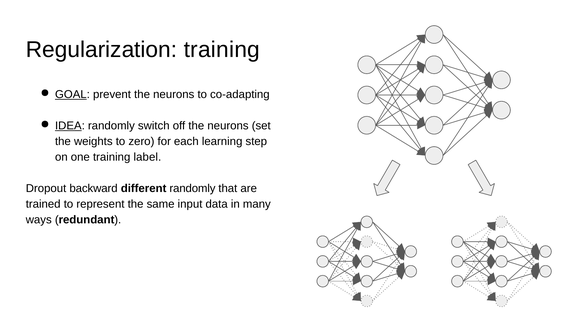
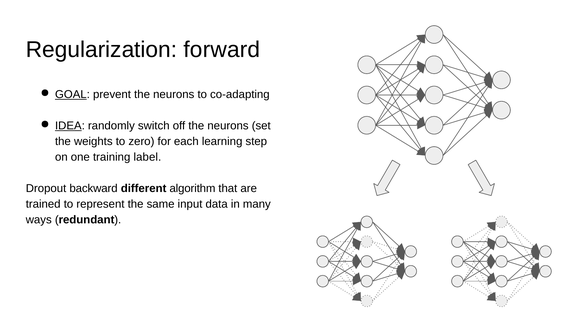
Regularization training: training -> forward (222, 50)
different randomly: randomly -> algorithm (192, 188)
